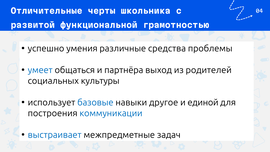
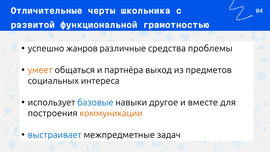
умения: умения -> жанров (82, 48)
умеет colour: blue -> orange (40, 70)
родителей: родителей -> предметов (209, 70)
культуры: культуры -> интереса (100, 81)
единой: единой -> вместе (203, 102)
коммуникации colour: blue -> orange (111, 113)
